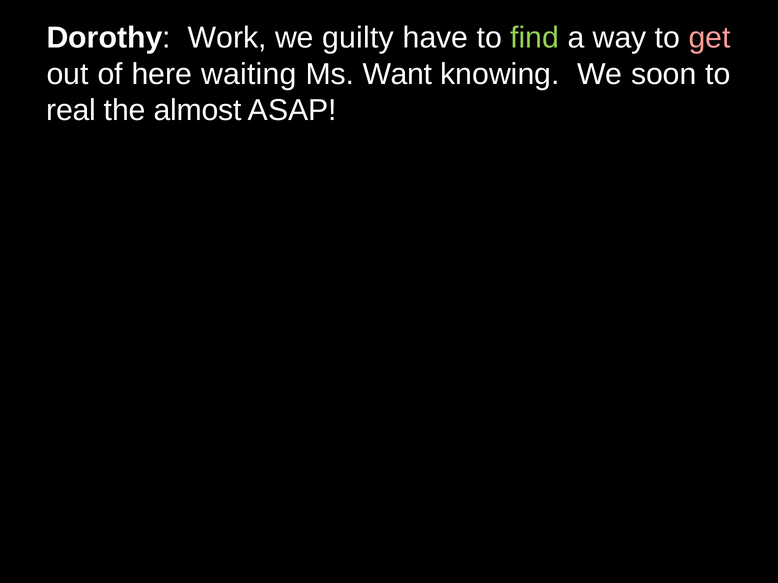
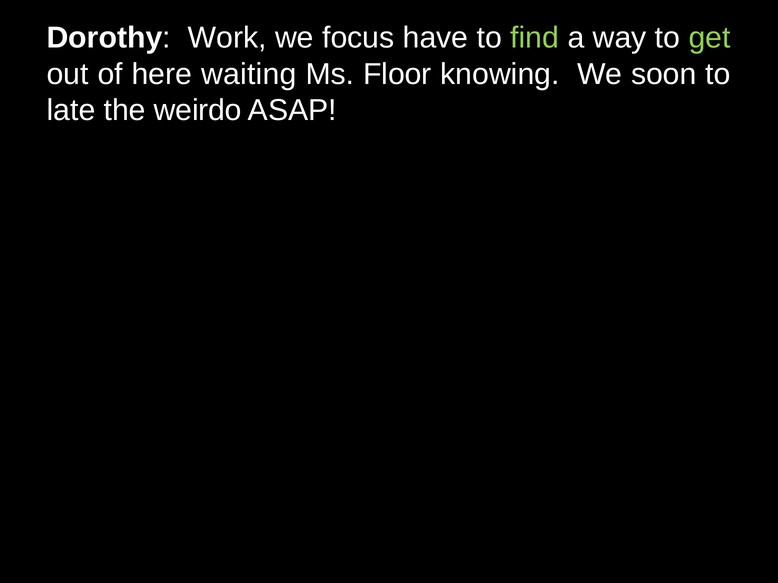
guilty: guilty -> focus (358, 38)
get colour: pink -> light green (710, 38)
Want: Want -> Floor (397, 74)
real: real -> late (71, 110)
almost: almost -> weirdo (198, 110)
